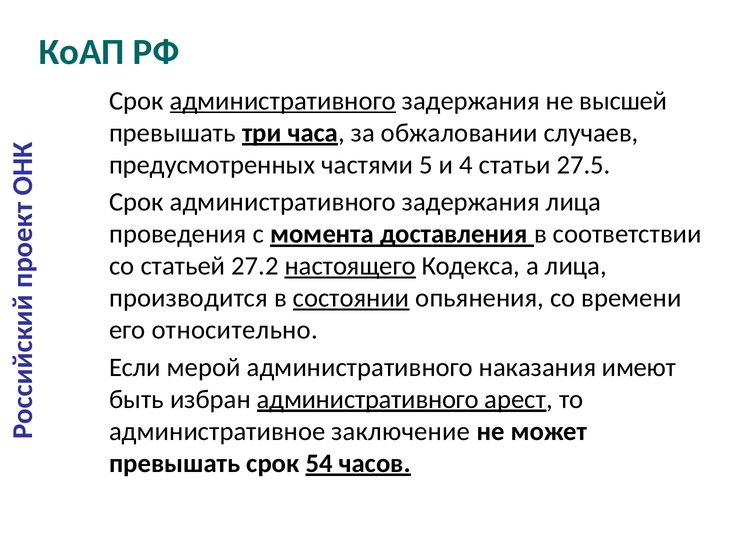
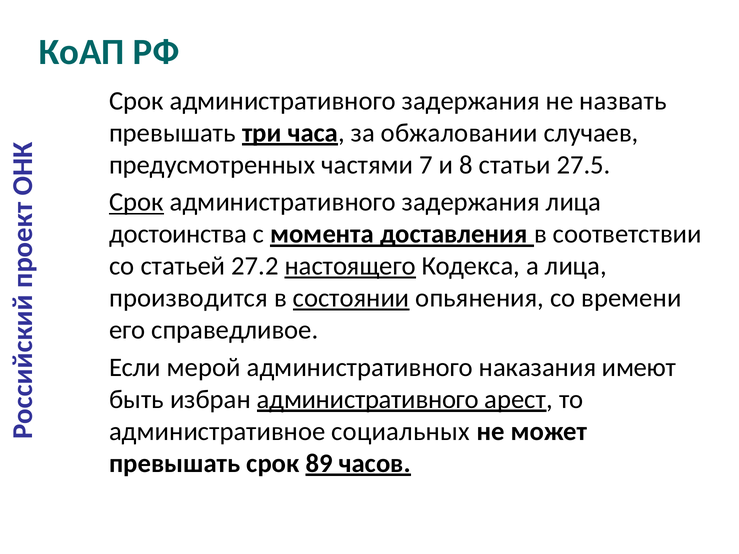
административного underline: present -> none (283, 101)
высшей: высшей -> назвать (623, 101)
5: 5 -> 7 (426, 165)
4: 4 -> 8 (466, 165)
Срок underline: none -> present (136, 202)
проведения: проведения -> достоинства (178, 234)
относительно: относительно -> справедливое (235, 330)
заключение: заключение -> социальных (401, 432)
54: 54 -> 89 (319, 464)
